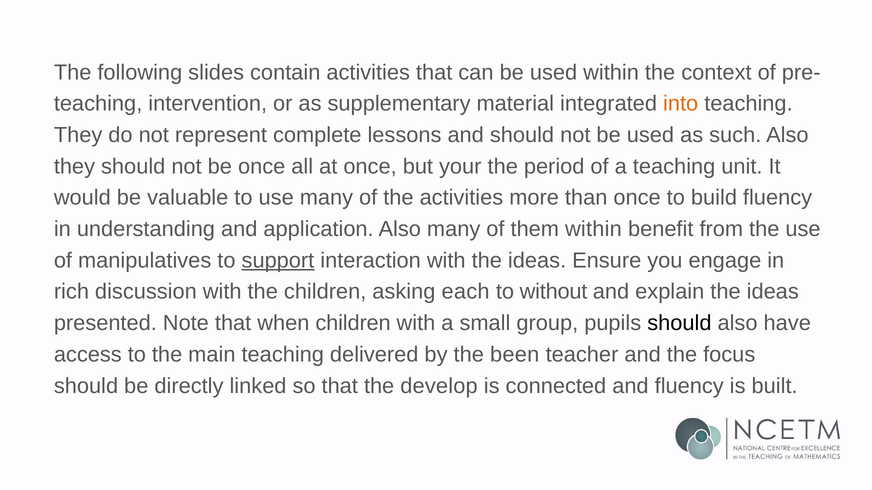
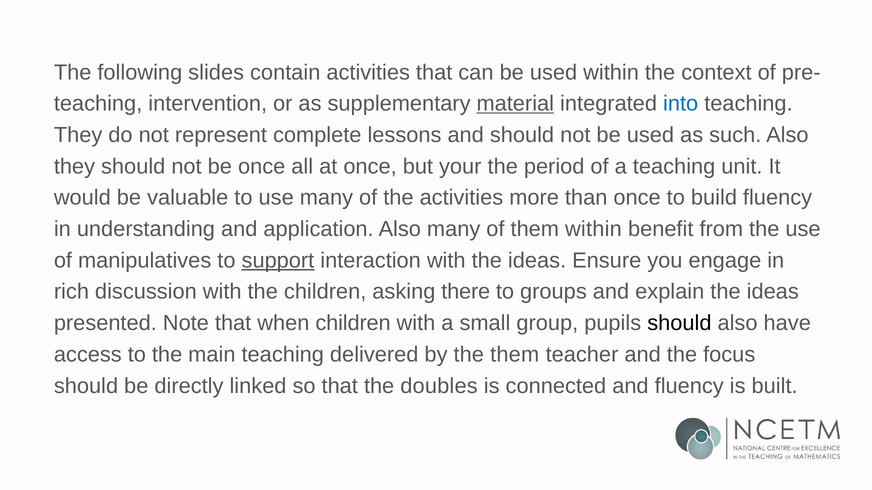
material underline: none -> present (515, 104)
into colour: orange -> blue (681, 104)
each: each -> there (466, 292)
without: without -> groups (553, 292)
the been: been -> them (515, 355)
develop: develop -> doubles (439, 386)
